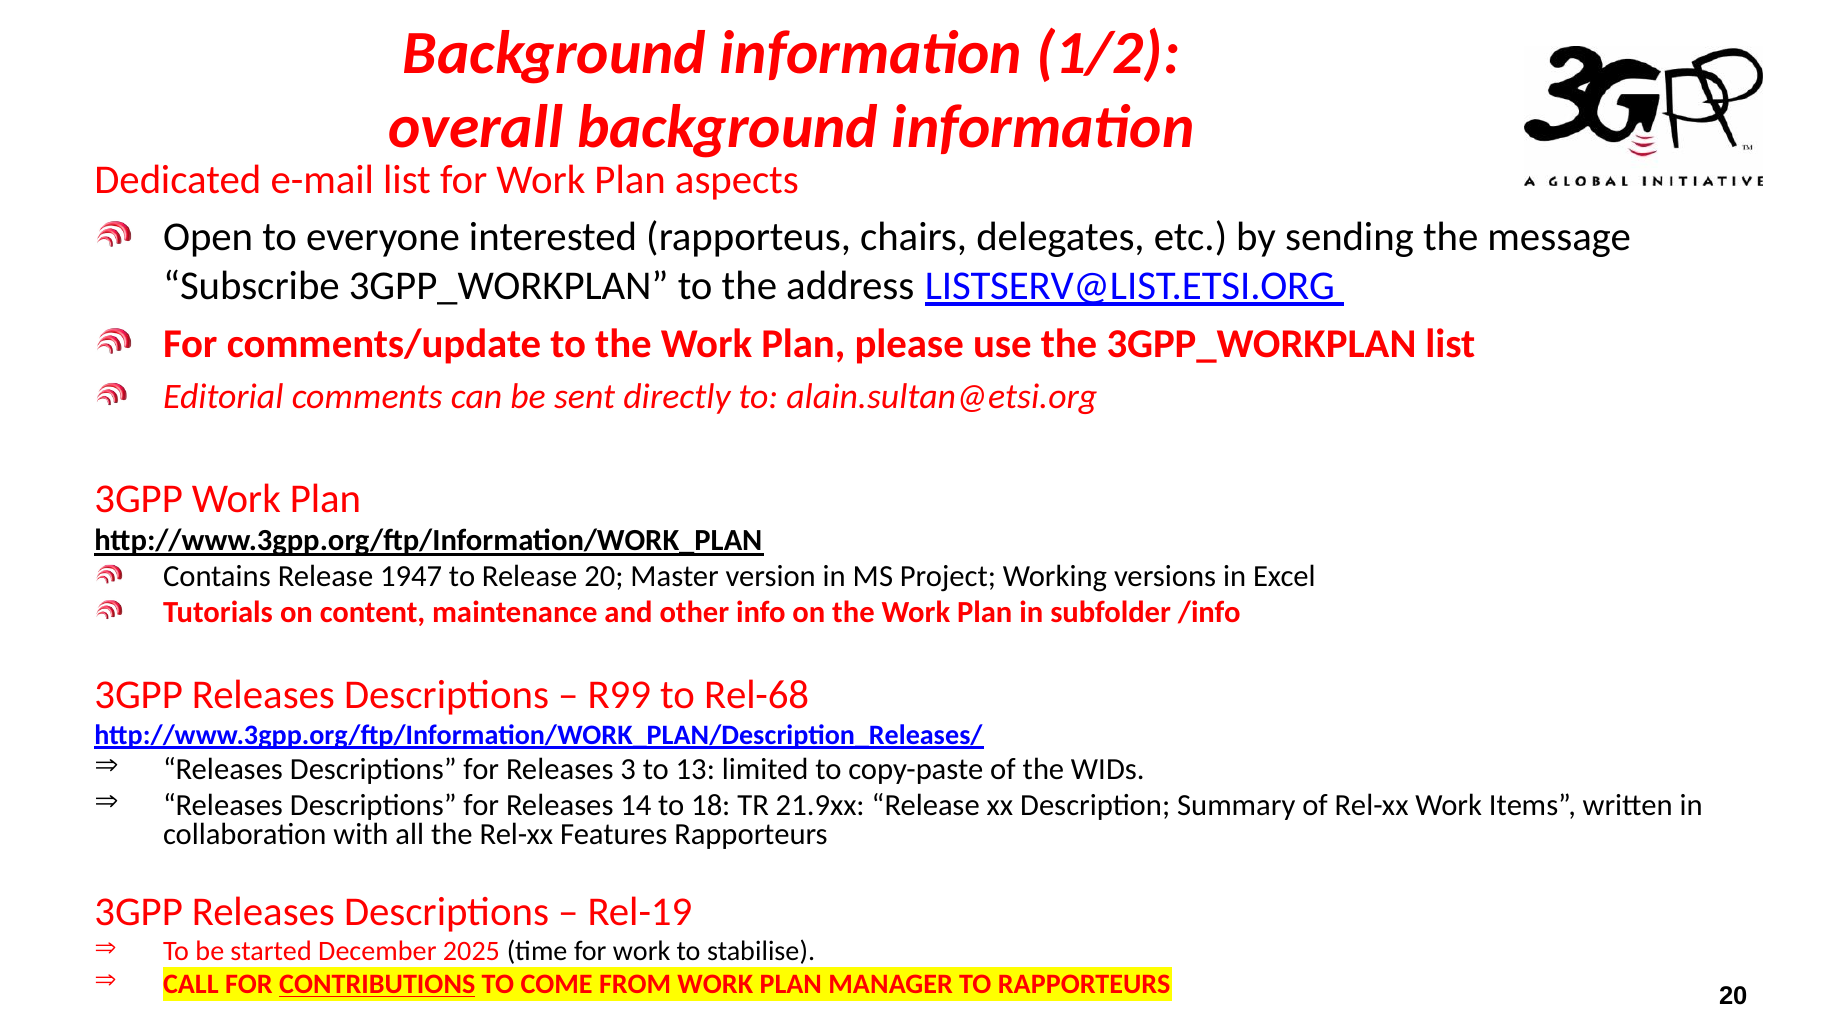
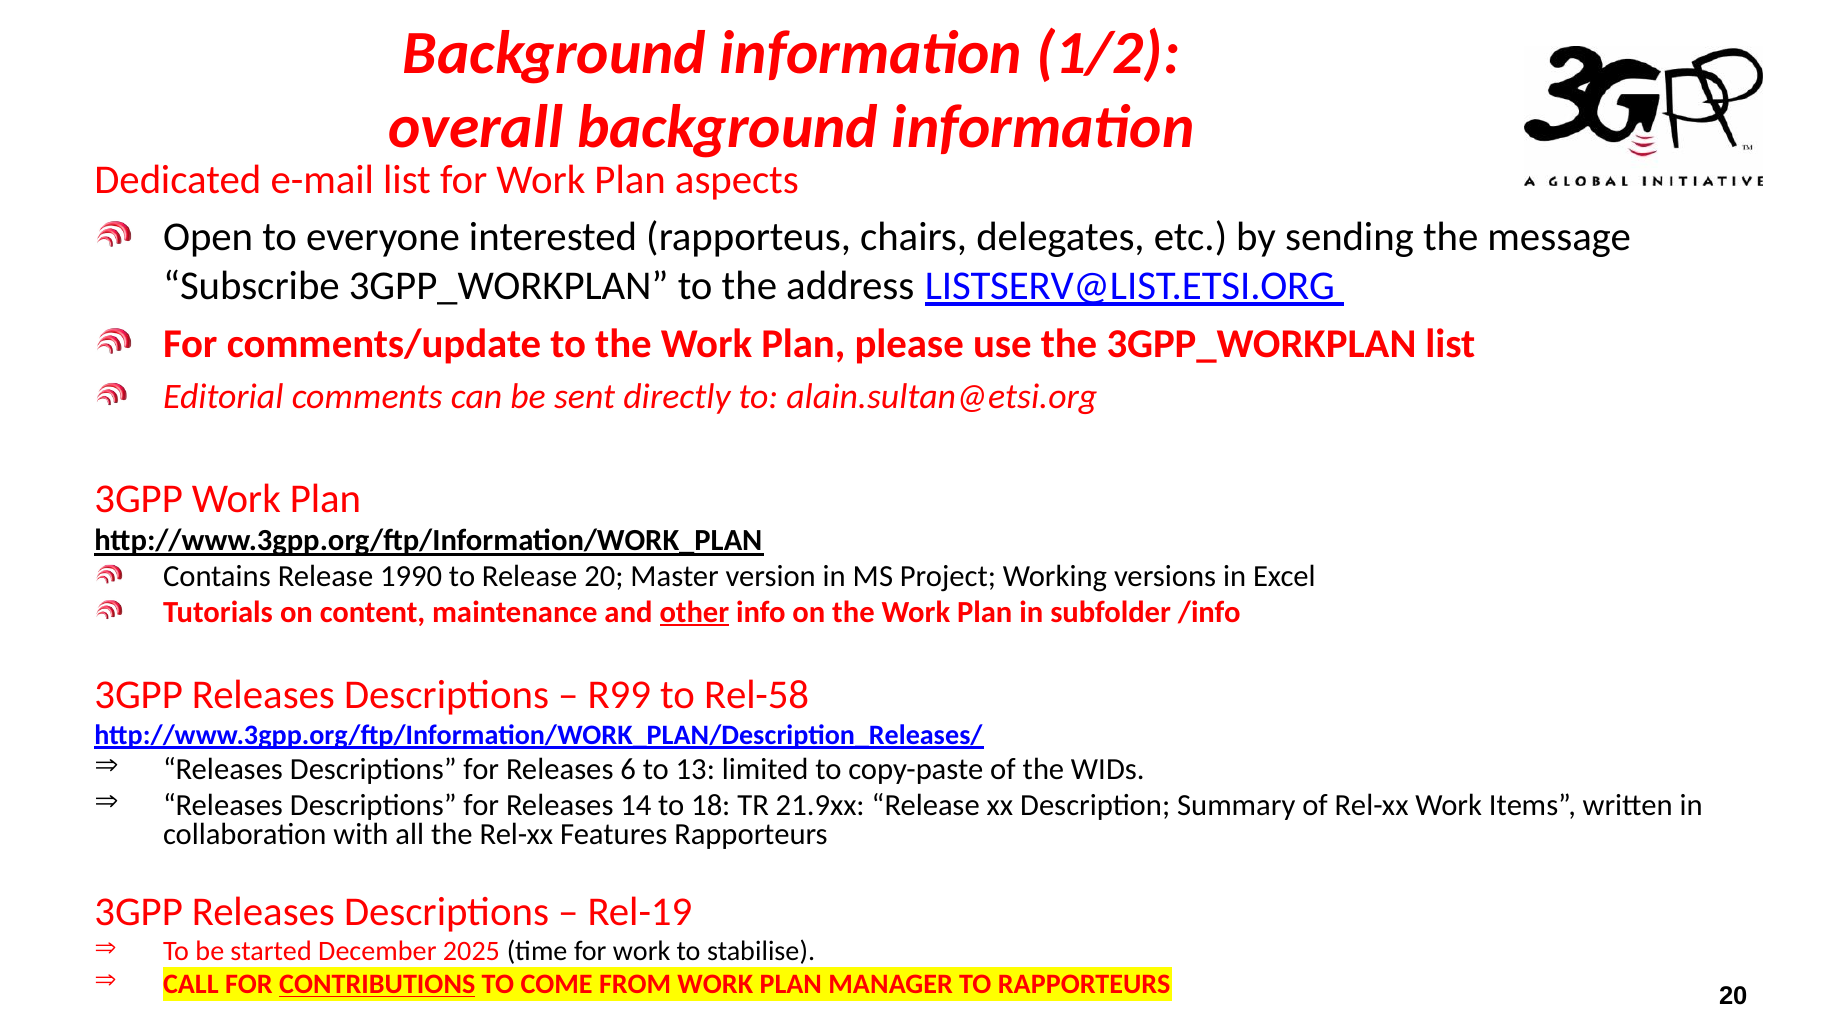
1947: 1947 -> 1990 (411, 576)
other underline: none -> present (694, 612)
Rel-68: Rel-68 -> Rel-58 (757, 695)
3: 3 -> 6 (628, 770)
